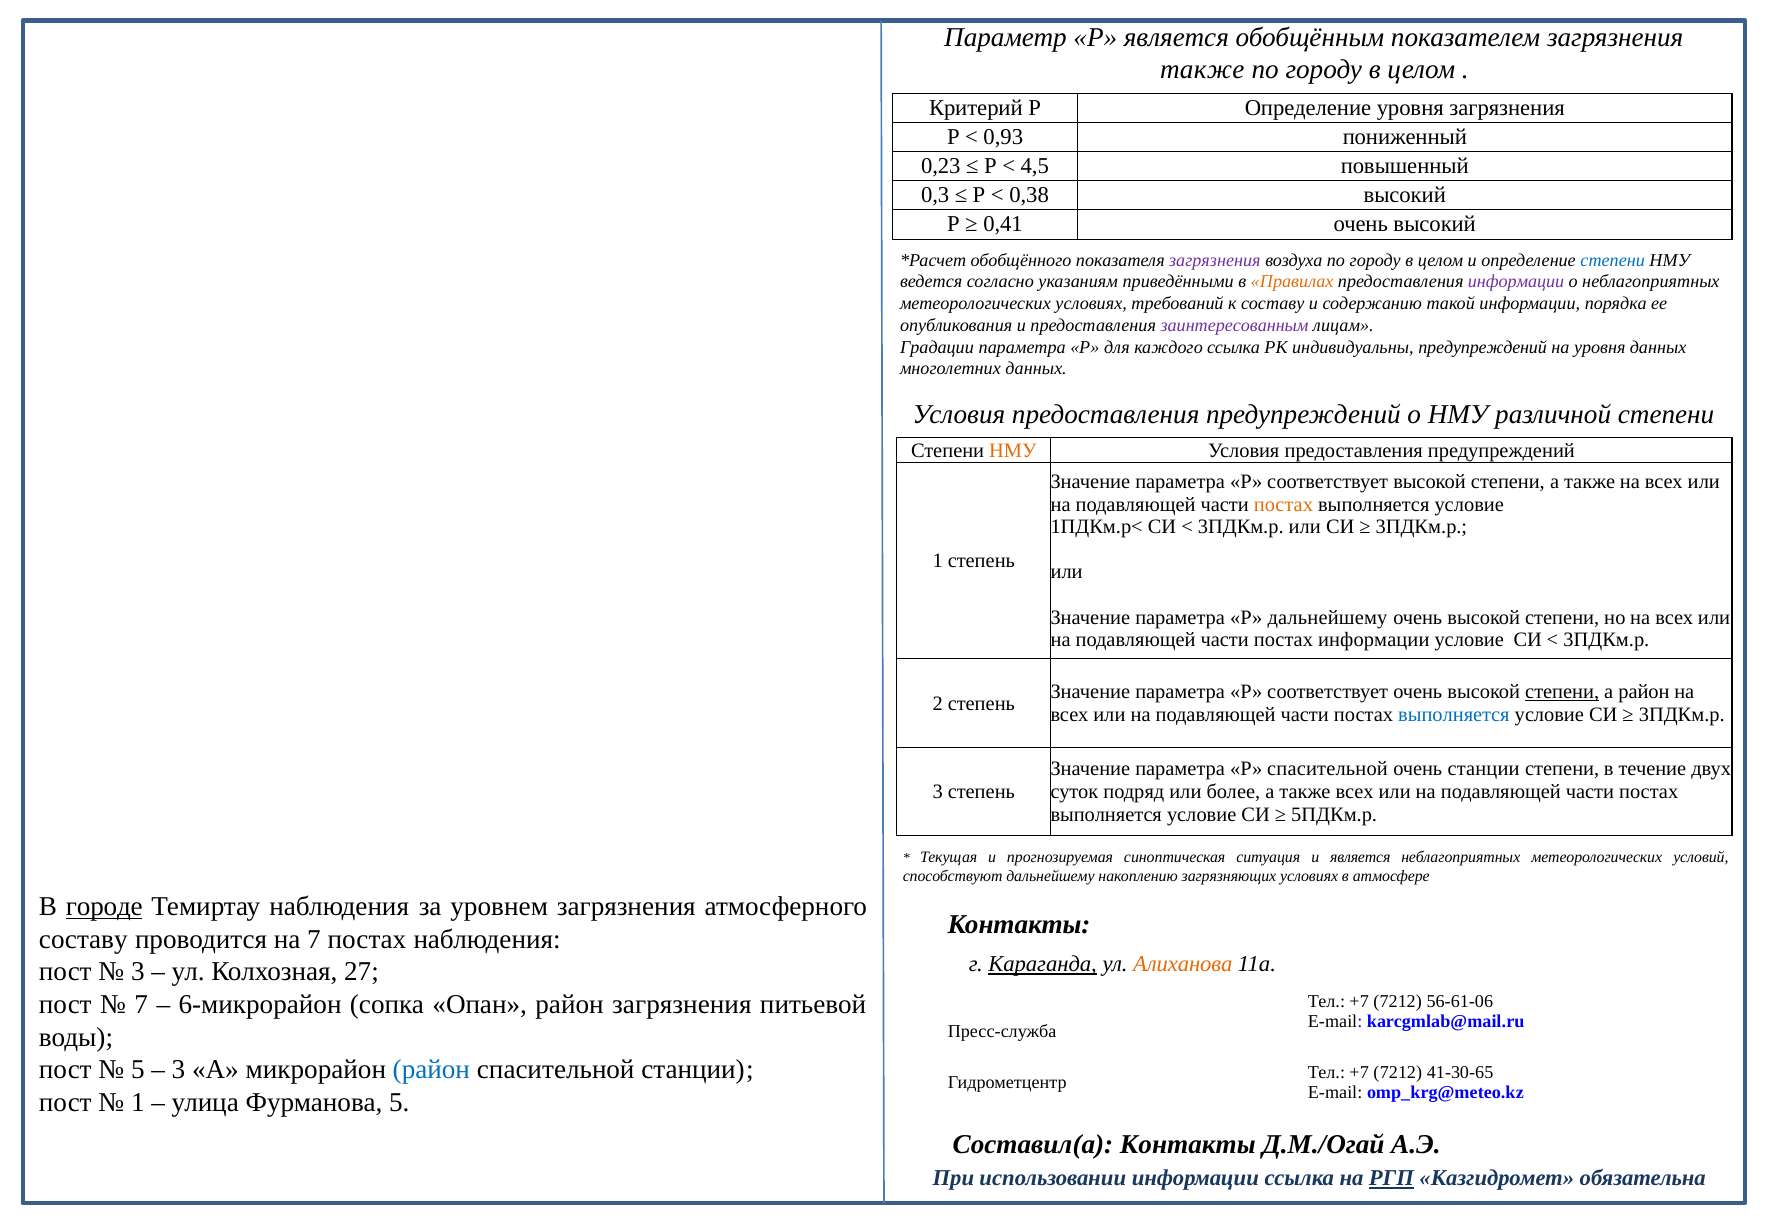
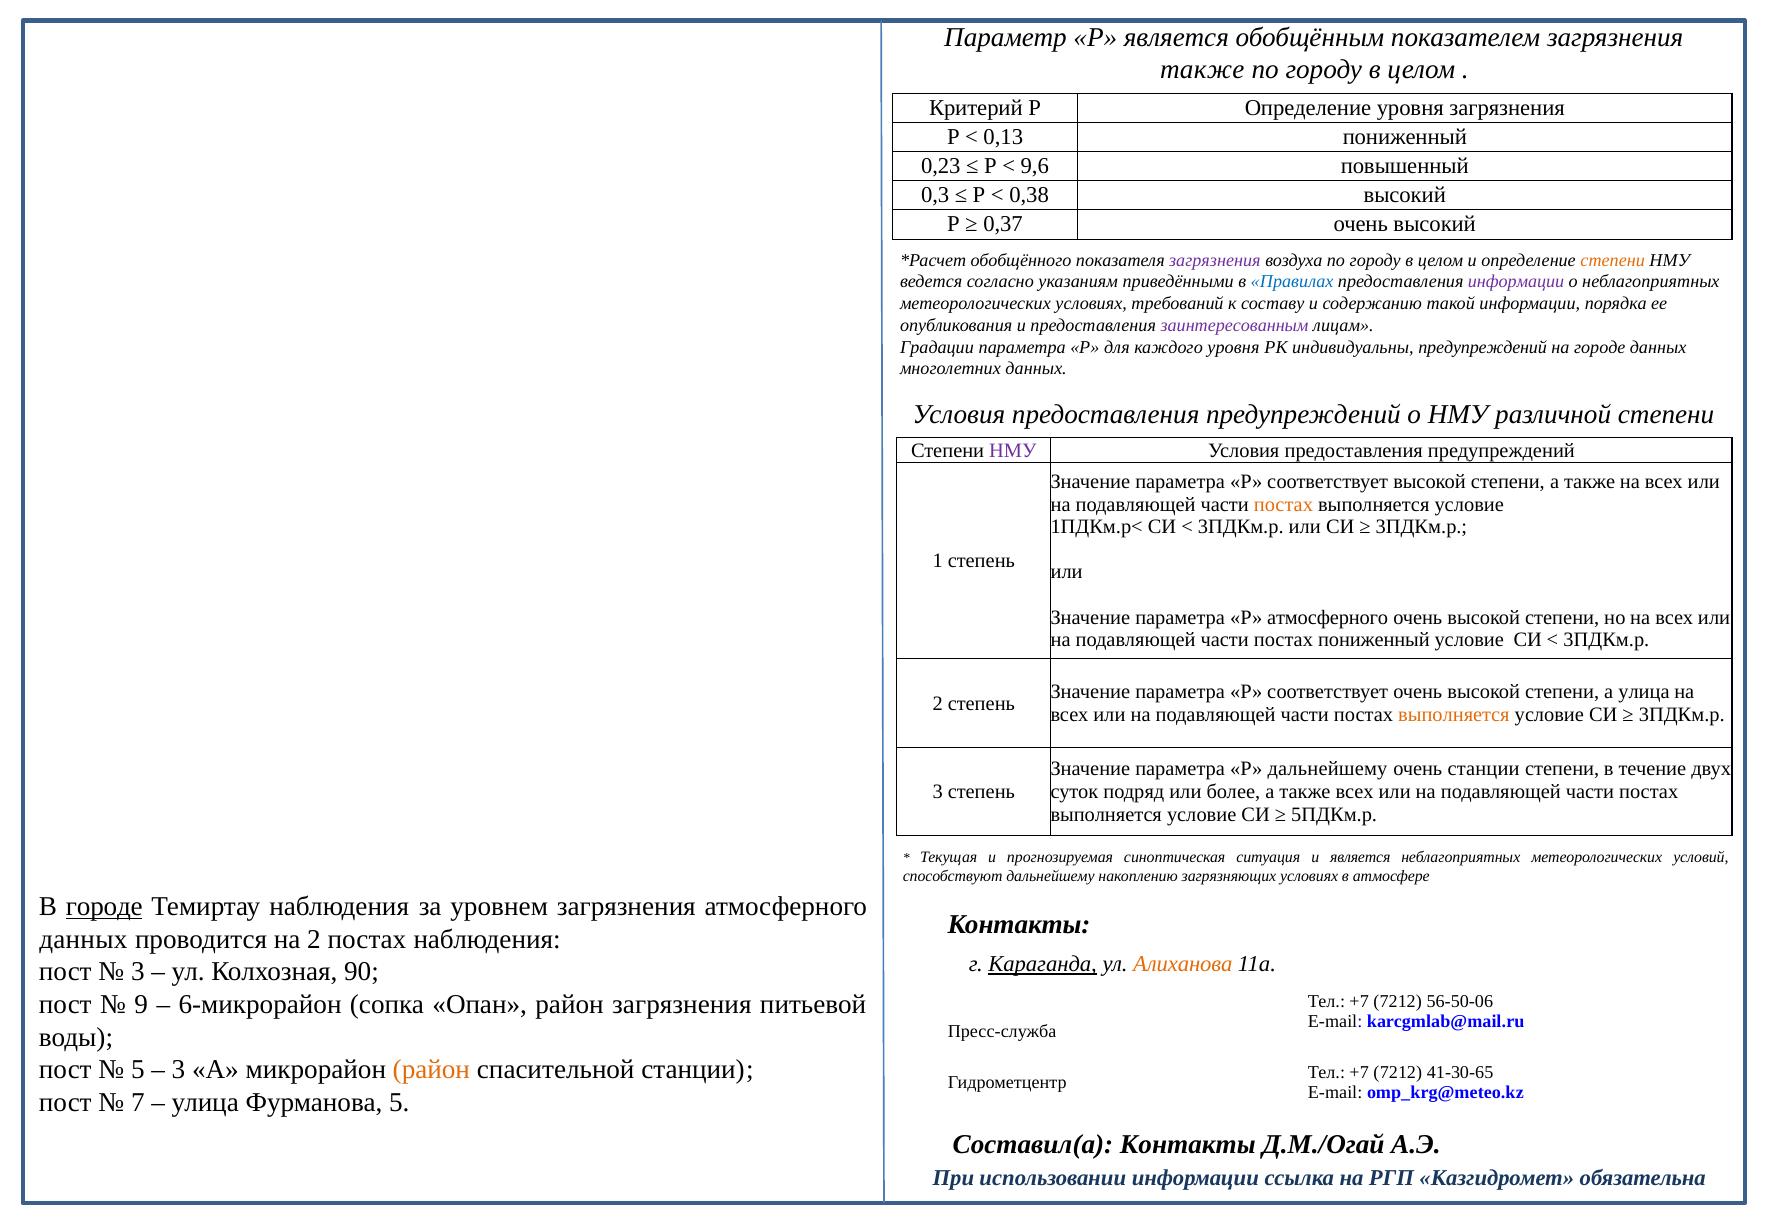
0,93: 0,93 -> 0,13 (1003, 137)
4,5: 4,5 -> 9,6 (1035, 166)
0,41: 0,41 -> 0,37 (1003, 224)
степени colour: blue -> orange (1613, 260)
Правилах colour: orange -> blue (1292, 282)
каждого ссылка: ссылка -> уровня (1233, 347)
на уровня: уровня -> городе (1600, 347)
НМУ colour: orange -> purple (1013, 450)
Р дальнейшему: дальнейшему -> атмосферного (1328, 617)
постах информации: информации -> пониженный (1374, 640)
степени underline: present -> none (1562, 692)
а район: район -> улица (1644, 692)
выполняется colour: blue -> orange (1454, 715)
Р спасительной: спасительной -> дальнейшему (1328, 769)
составу: составу -> данных (83, 939)
на 7: 7 -> 2 (314, 939)
27: 27 -> 90 (361, 972)
7: 7 -> 9 (141, 1005)
56-61-06: 56-61-06 -> 56-50-06 (1460, 1002)
район colour: blue -> orange (431, 1070)
1: 1 -> 7 (138, 1103)
РГП underline: present -> none (1391, 1178)
